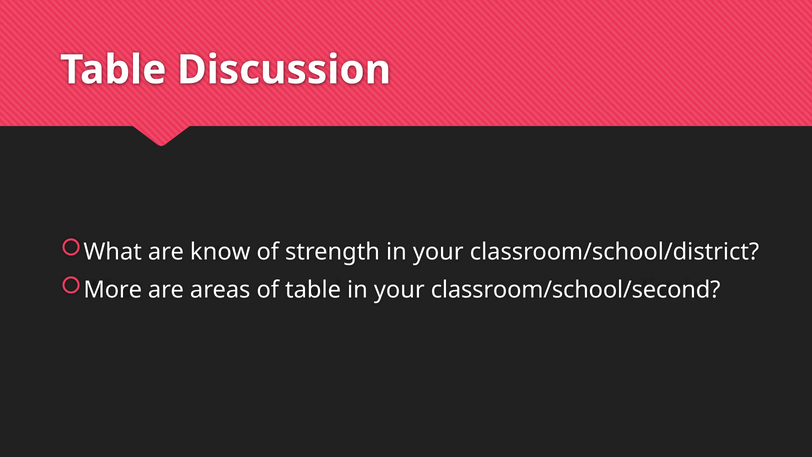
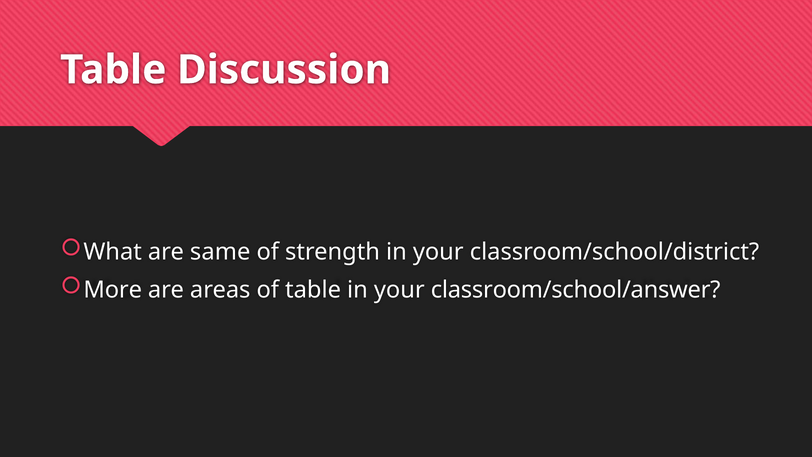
know: know -> same (220, 252)
classroom/school/second: classroom/school/second -> classroom/school/answer (576, 290)
